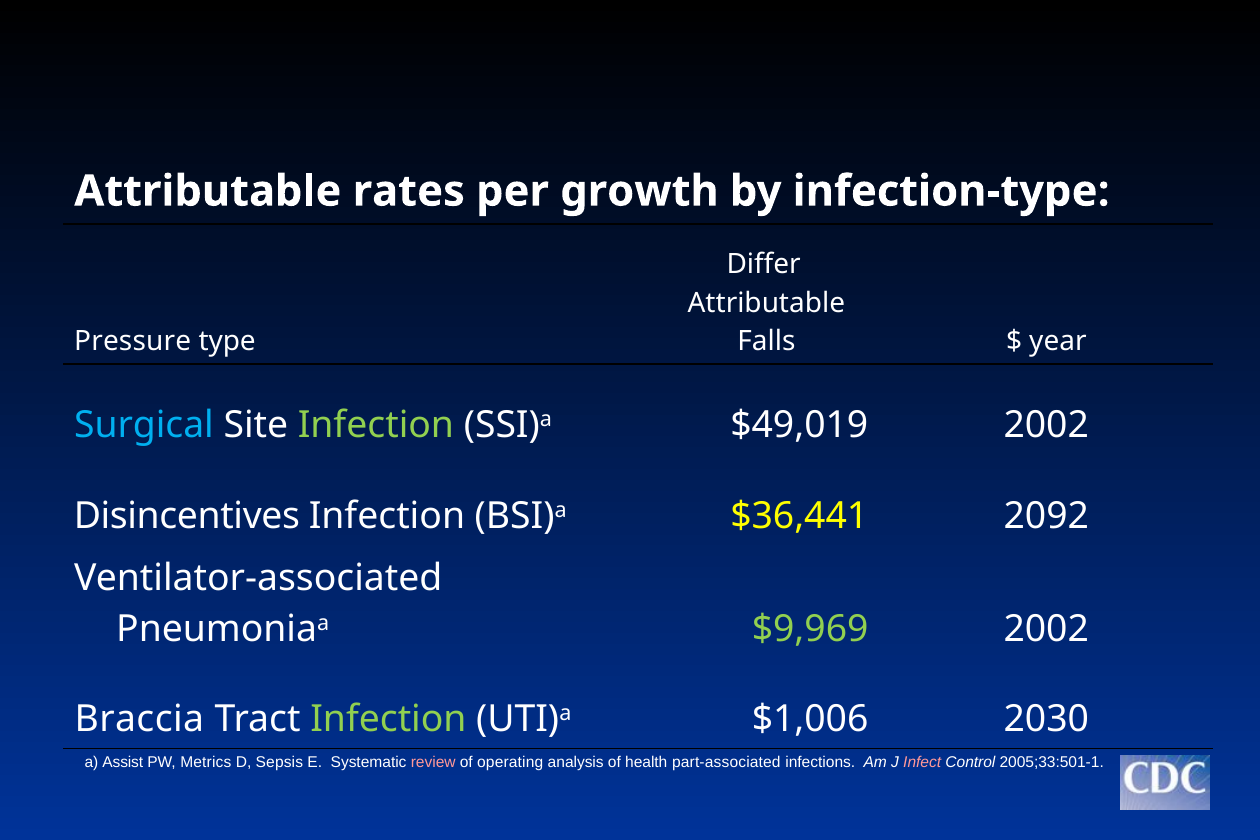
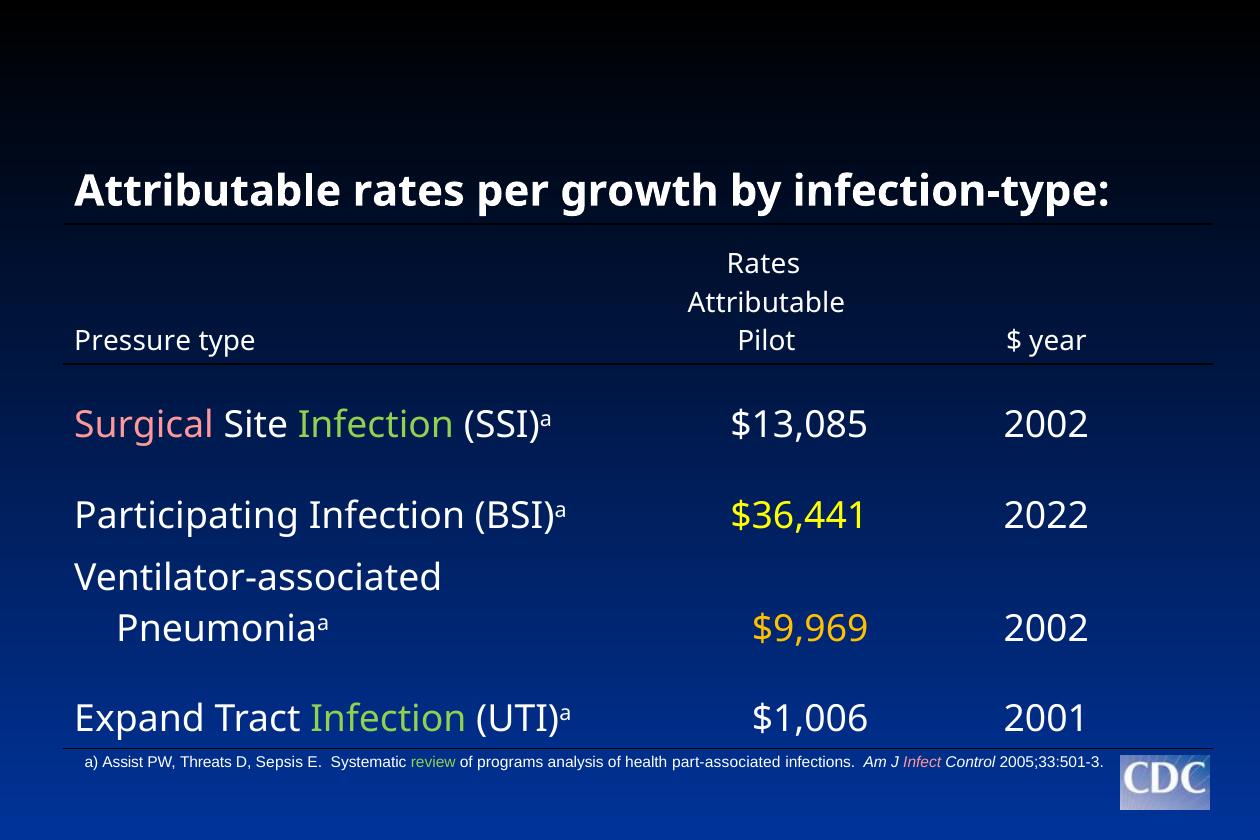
Differ: Differ -> Rates (763, 265)
Falls: Falls -> Pilot (766, 341)
Surgical colour: light blue -> pink (144, 425)
$49,019: $49,019 -> $13,085 (799, 425)
Disincentives: Disincentives -> Participating (187, 516)
2092: 2092 -> 2022 (1046, 516)
$9,969 colour: light green -> yellow (810, 629)
Braccia: Braccia -> Expand (140, 720)
2030: 2030 -> 2001 (1046, 720)
Metrics: Metrics -> Threats (206, 763)
review colour: pink -> light green (433, 763)
operating: operating -> programs (510, 763)
2005;33:501-1: 2005;33:501-1 -> 2005;33:501-3 (1052, 763)
